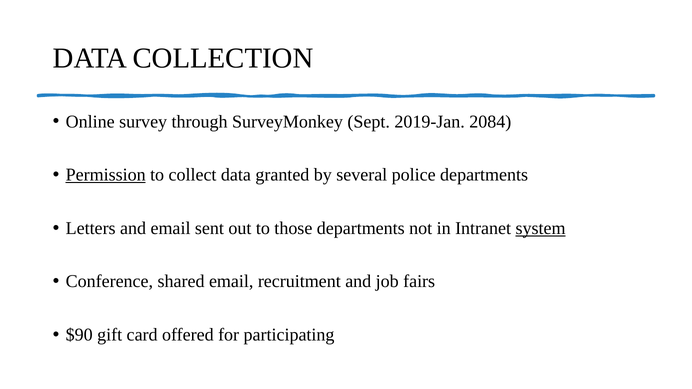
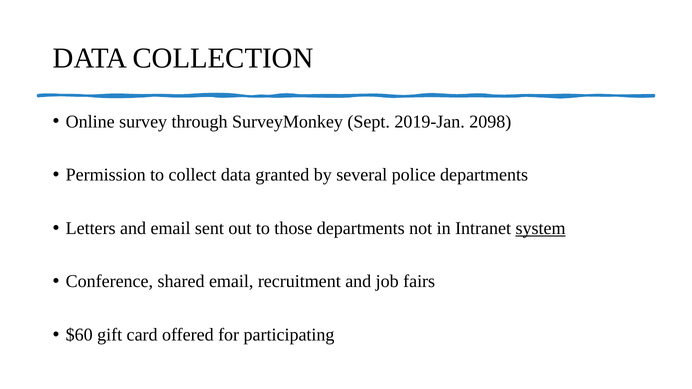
2084: 2084 -> 2098 (490, 122)
Permission underline: present -> none (106, 175)
$90: $90 -> $60 (79, 335)
